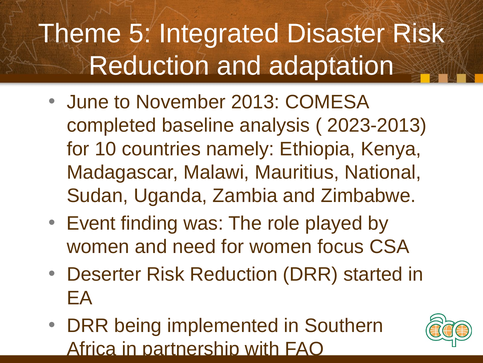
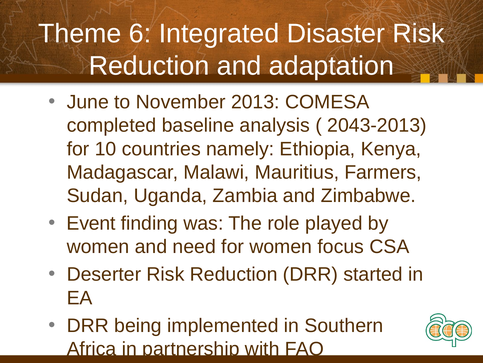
5: 5 -> 6 (140, 33)
2023-2013: 2023-2013 -> 2043-2013 (377, 125)
National: National -> Farmers (383, 172)
